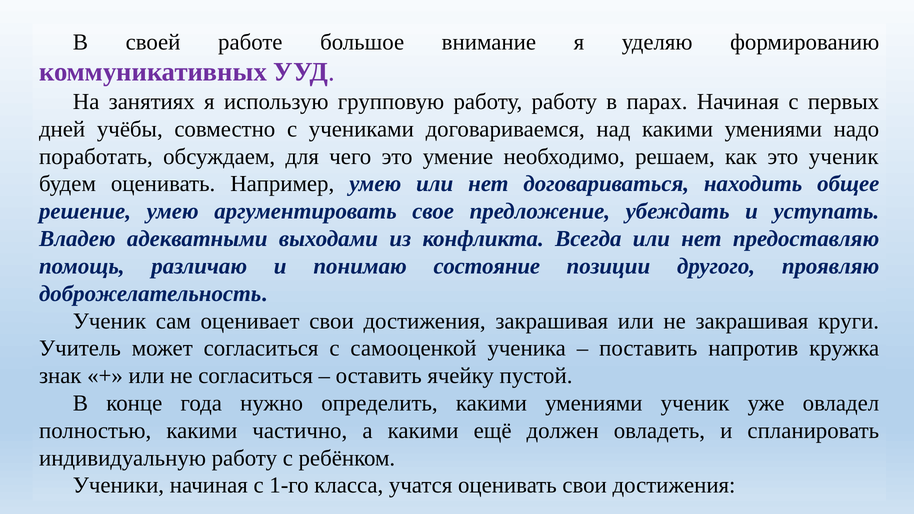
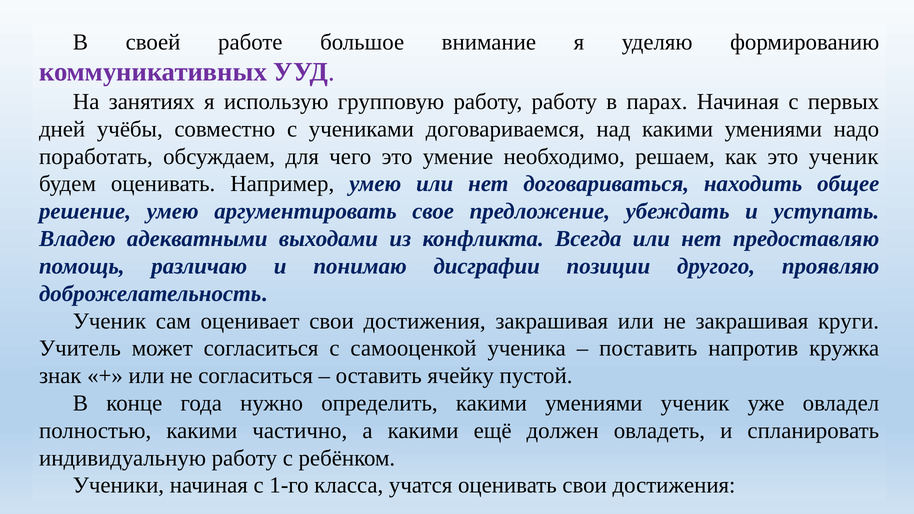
состояние: состояние -> дисграфии (487, 266)
